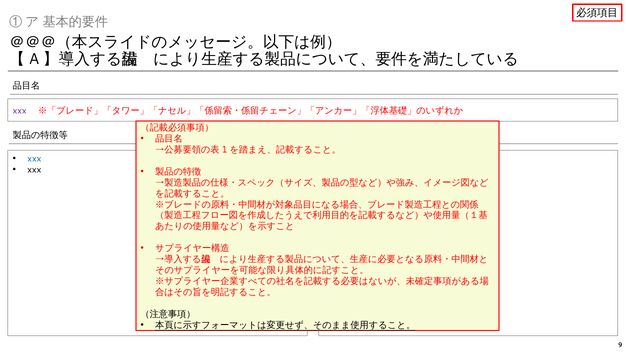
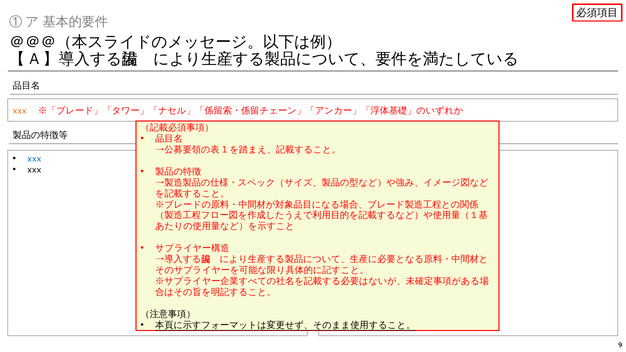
xxx colour: purple -> orange (20, 111)
